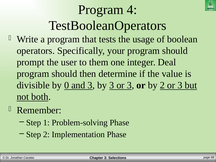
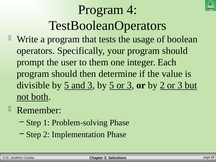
Deal: Deal -> Each (167, 62)
divisible by 0: 0 -> 5 (67, 85)
3 by 3: 3 -> 5 (112, 85)
